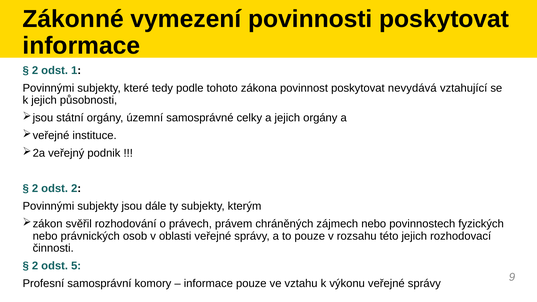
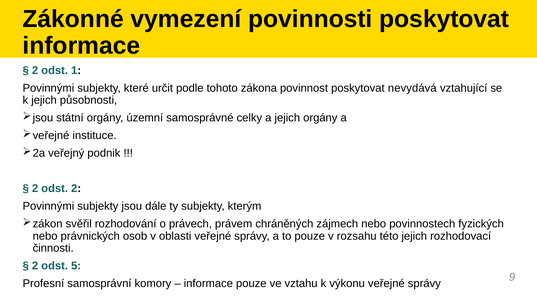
tedy: tedy -> určit (162, 88)
